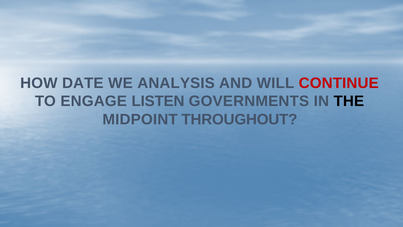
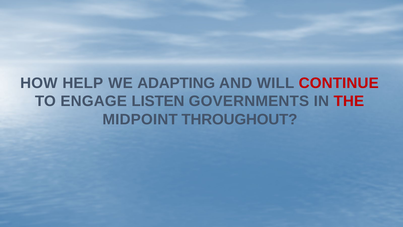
DATE: DATE -> HELP (83, 83)
ANALYSIS: ANALYSIS -> ADAPTING (176, 83)
THE colour: black -> red (349, 101)
